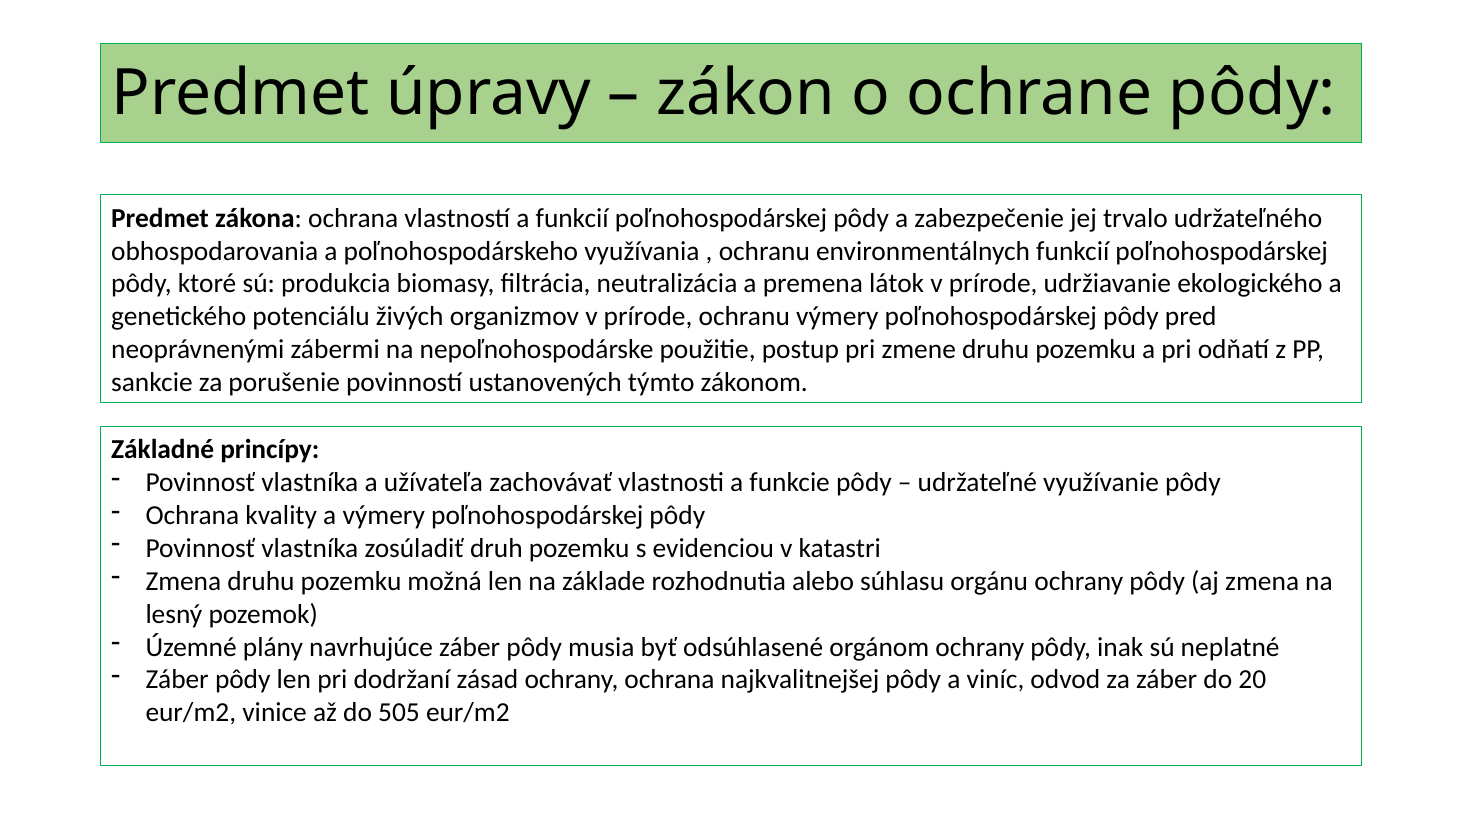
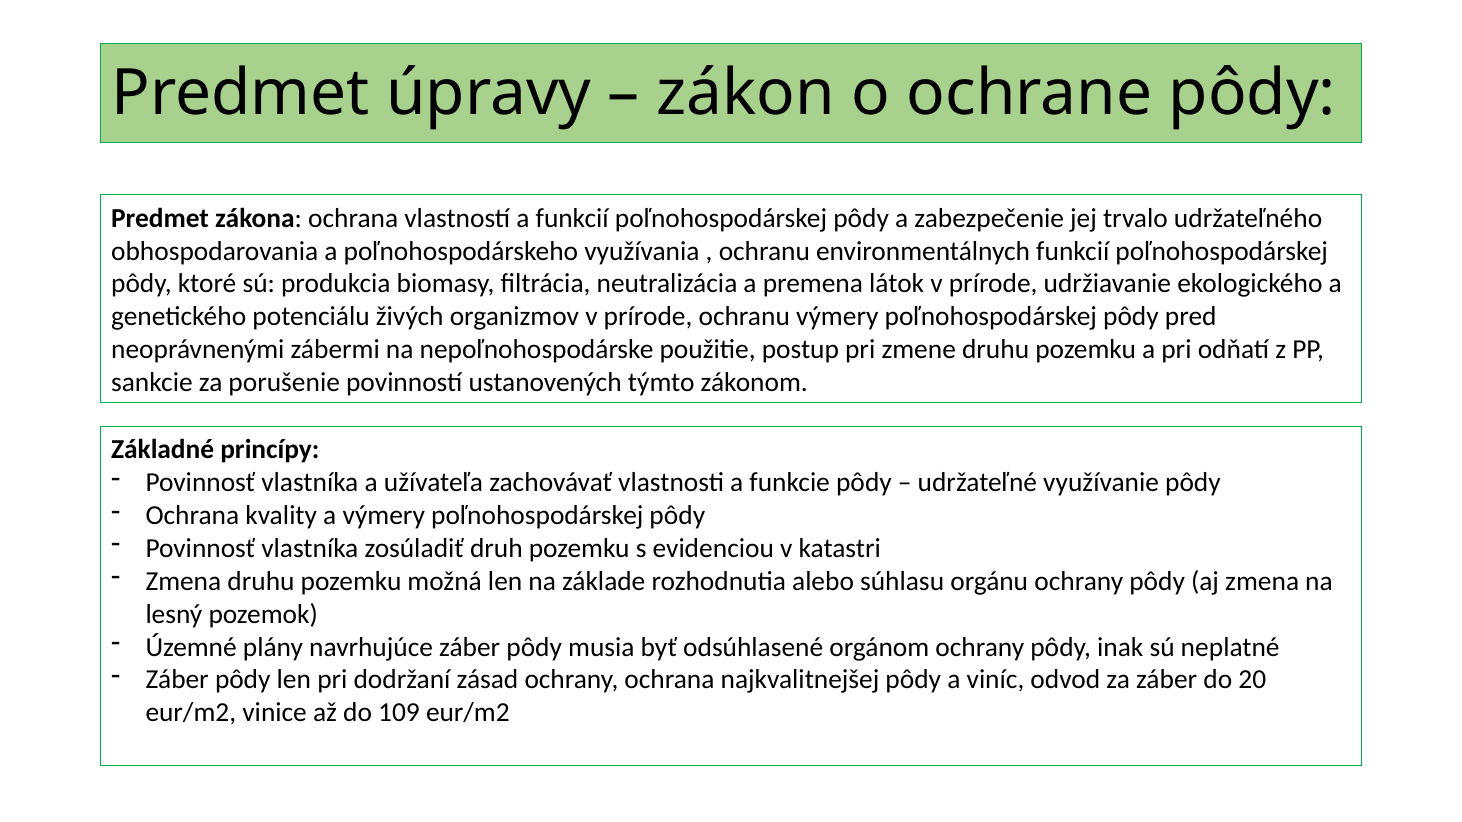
505: 505 -> 109 (399, 713)
